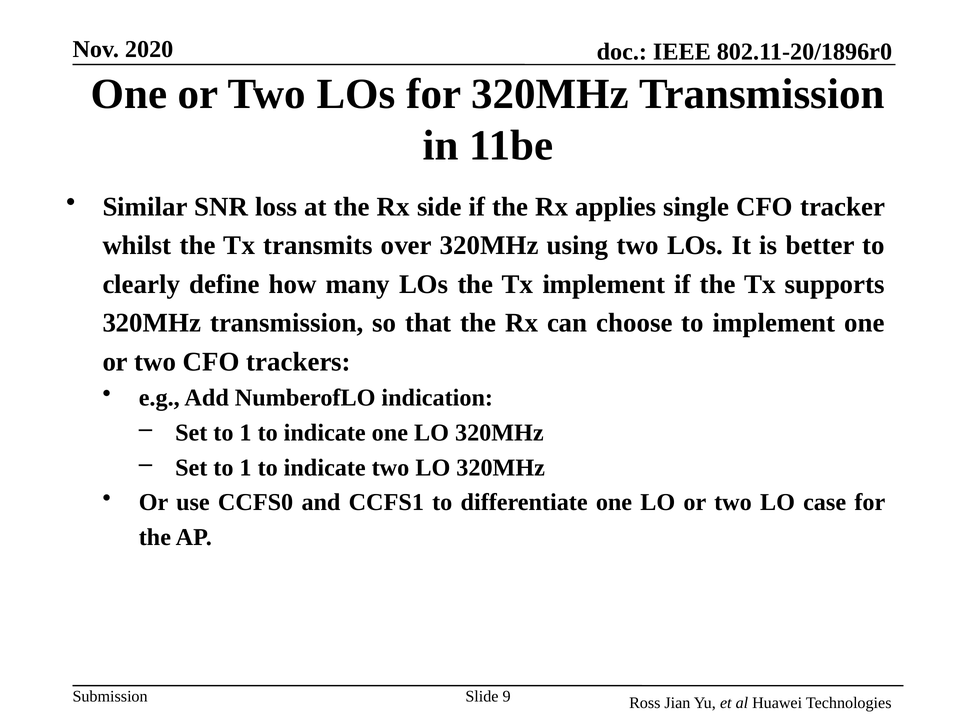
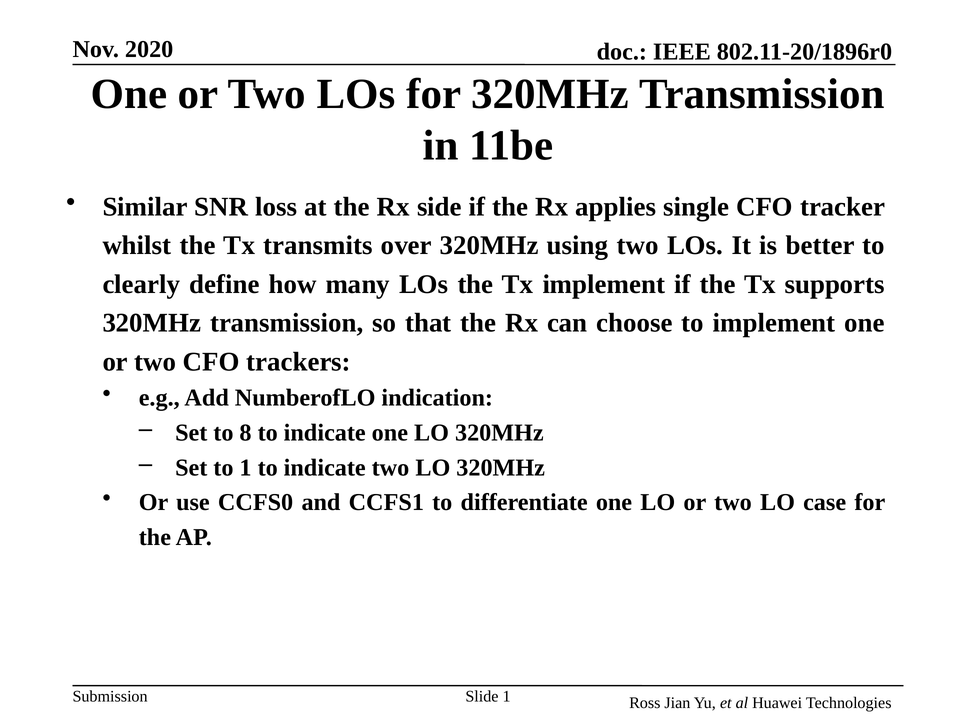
1: 1 -> 8 (246, 433)
Slide 9: 9 -> 1 (507, 696)
